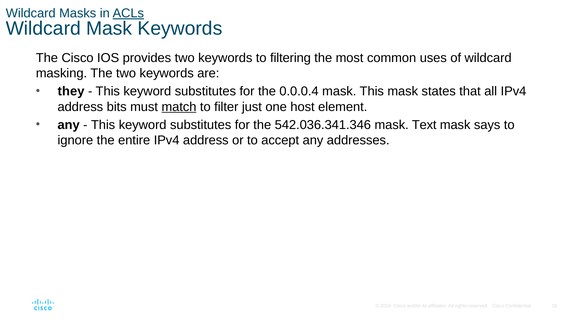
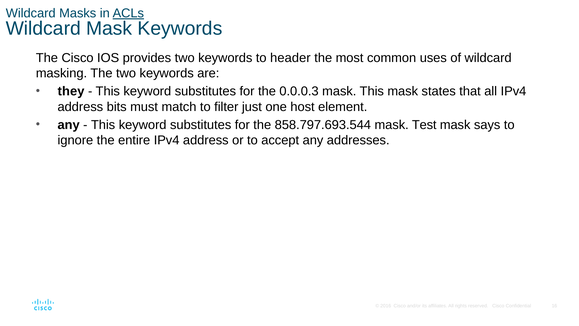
filtering: filtering -> header (290, 58)
0.0.0.4: 0.0.0.4 -> 0.0.0.3 (299, 91)
match underline: present -> none (179, 107)
542.036.341.346: 542.036.341.346 -> 858.797.693.544 (323, 125)
Text: Text -> Test (424, 125)
